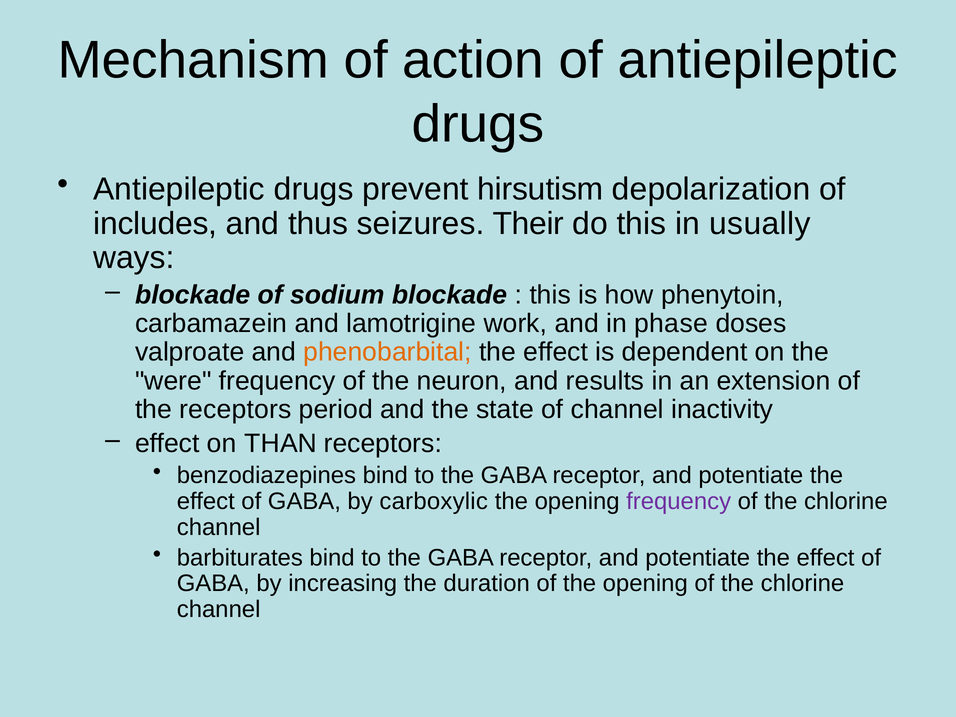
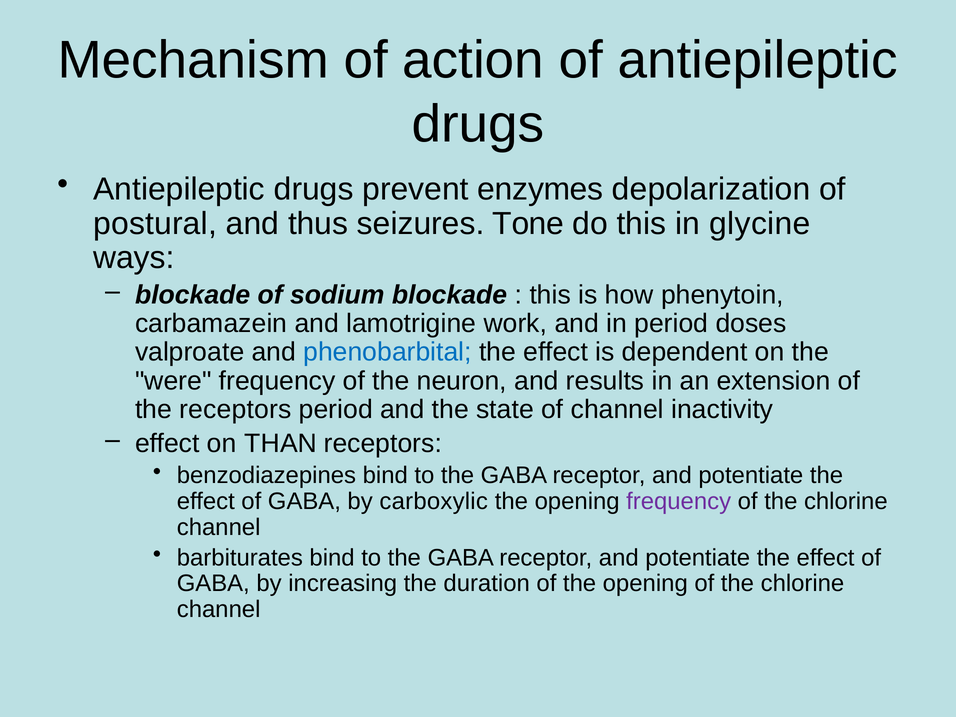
hirsutism: hirsutism -> enzymes (540, 189)
includes: includes -> postural (155, 224)
Their: Their -> Tone (528, 224)
usually: usually -> glycine (760, 224)
in phase: phase -> period (671, 323)
phenobarbital colour: orange -> blue (388, 352)
